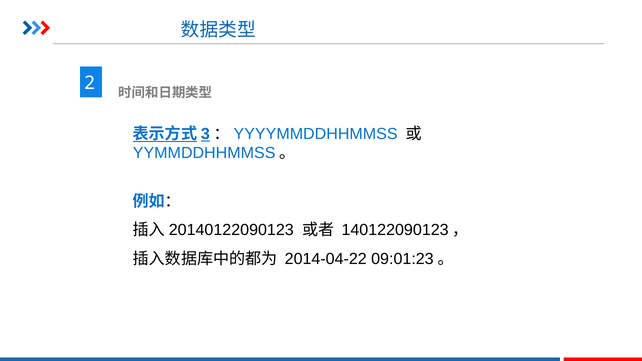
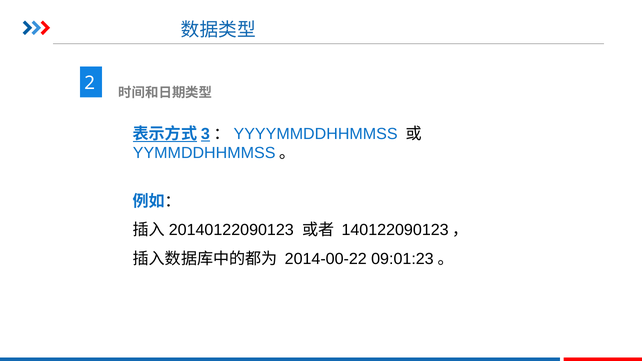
2014-04-22: 2014-04-22 -> 2014-00-22 (326, 259)
